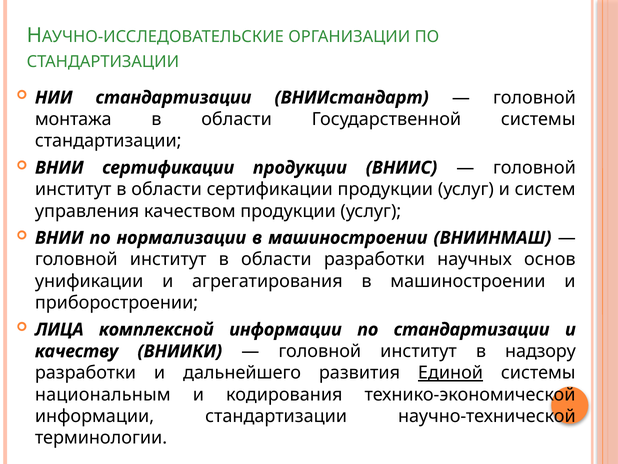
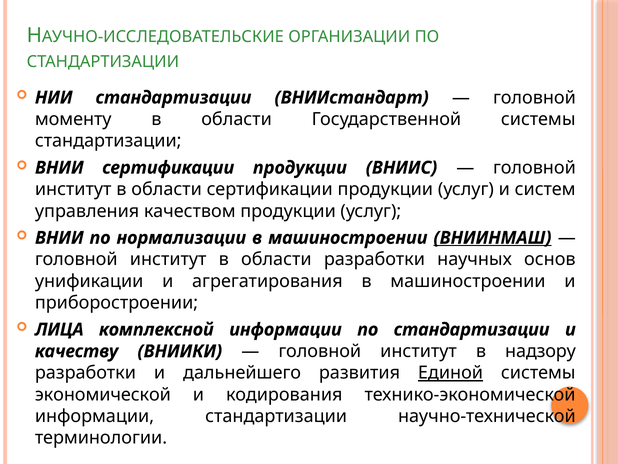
монтажа: монтажа -> моменту (73, 119)
ВНИИНМАШ underline: none -> present (492, 238)
национальным: национальным -> экономической (103, 394)
